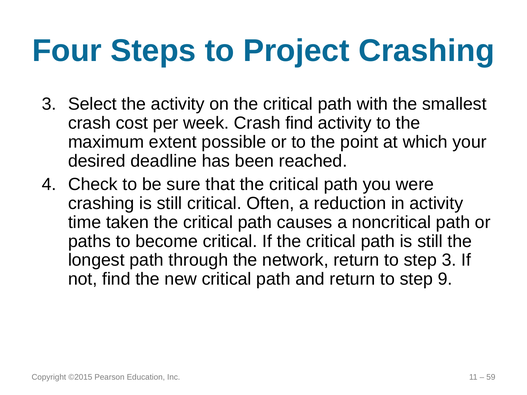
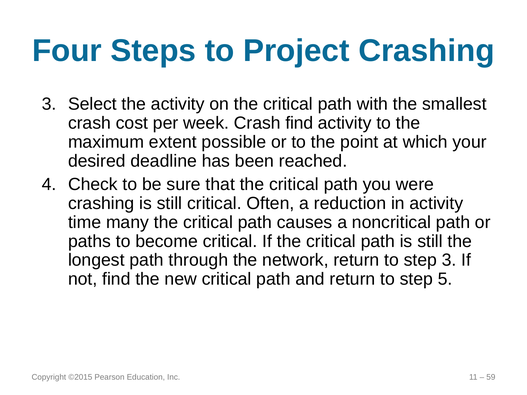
taken: taken -> many (128, 222)
9: 9 -> 5 (445, 279)
